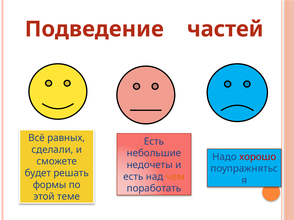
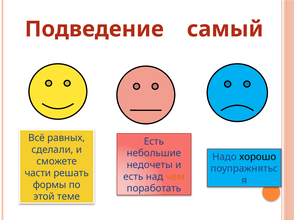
частей: частей -> самый (225, 29)
хорошо colour: red -> black (258, 157)
будет: будет -> части (38, 173)
